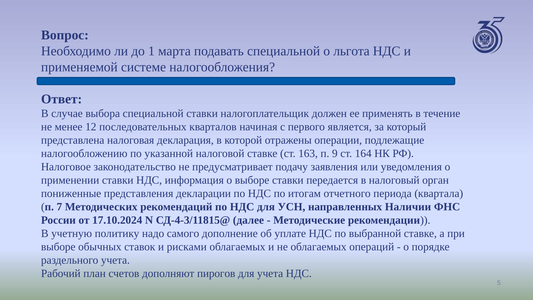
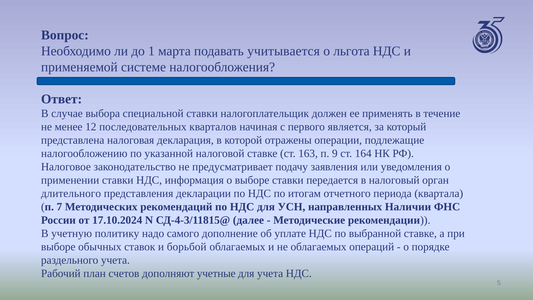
подавать специальной: специальной -> учитывается (284, 51)
пониженные: пониженные -> длительного (71, 193)
рисками: рисками -> борьбой (187, 247)
пирогов: пирогов -> учетные (216, 273)
